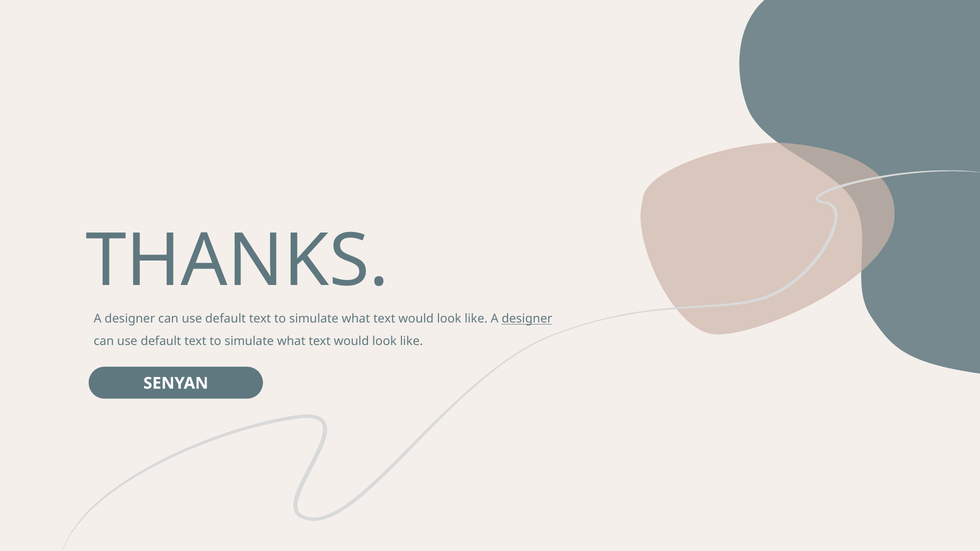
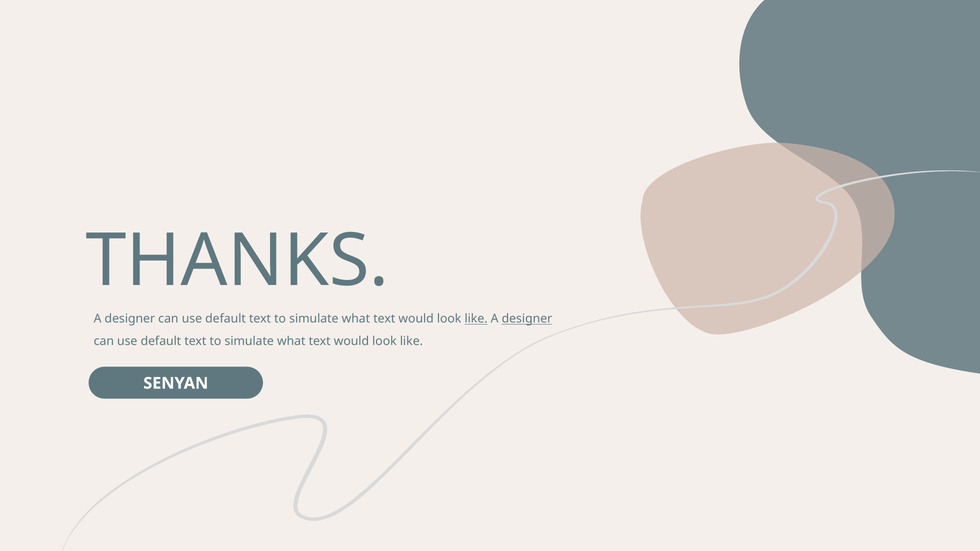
like underline: none -> present (476, 319)
